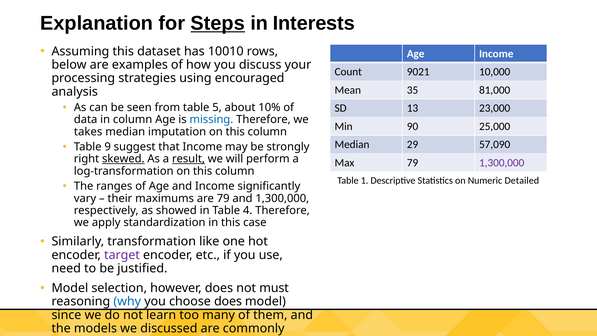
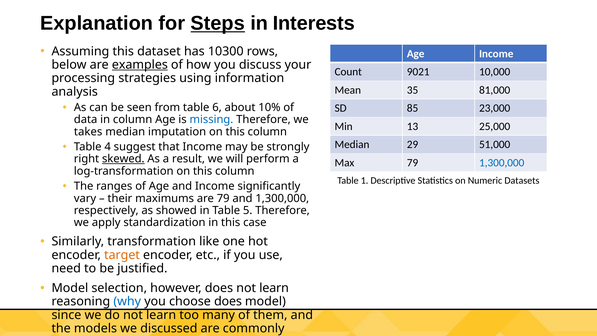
10010: 10010 -> 10300 (226, 51)
examples underline: none -> present (140, 65)
encouraged: encouraged -> information (250, 78)
5: 5 -> 6 (217, 107)
13: 13 -> 85 (413, 108)
90: 90 -> 13 (413, 126)
57,090: 57,090 -> 51,000 (495, 144)
9: 9 -> 4 (108, 147)
result underline: present -> none (188, 159)
1,300,000 colour: purple -> blue (502, 163)
Detailed: Detailed -> Datasets (522, 180)
4: 4 -> 5 (248, 210)
target colour: purple -> orange (122, 255)
does not must: must -> learn (274, 288)
